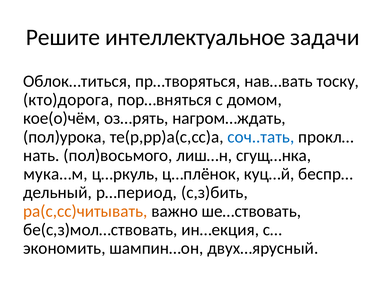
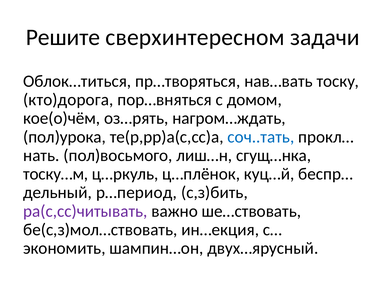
интеллектуальное: интеллектуальное -> сверхинтересном (195, 37)
мука…м: мука…м -> тоску…м (56, 174)
ра(с,сс)читывать colour: orange -> purple (85, 211)
